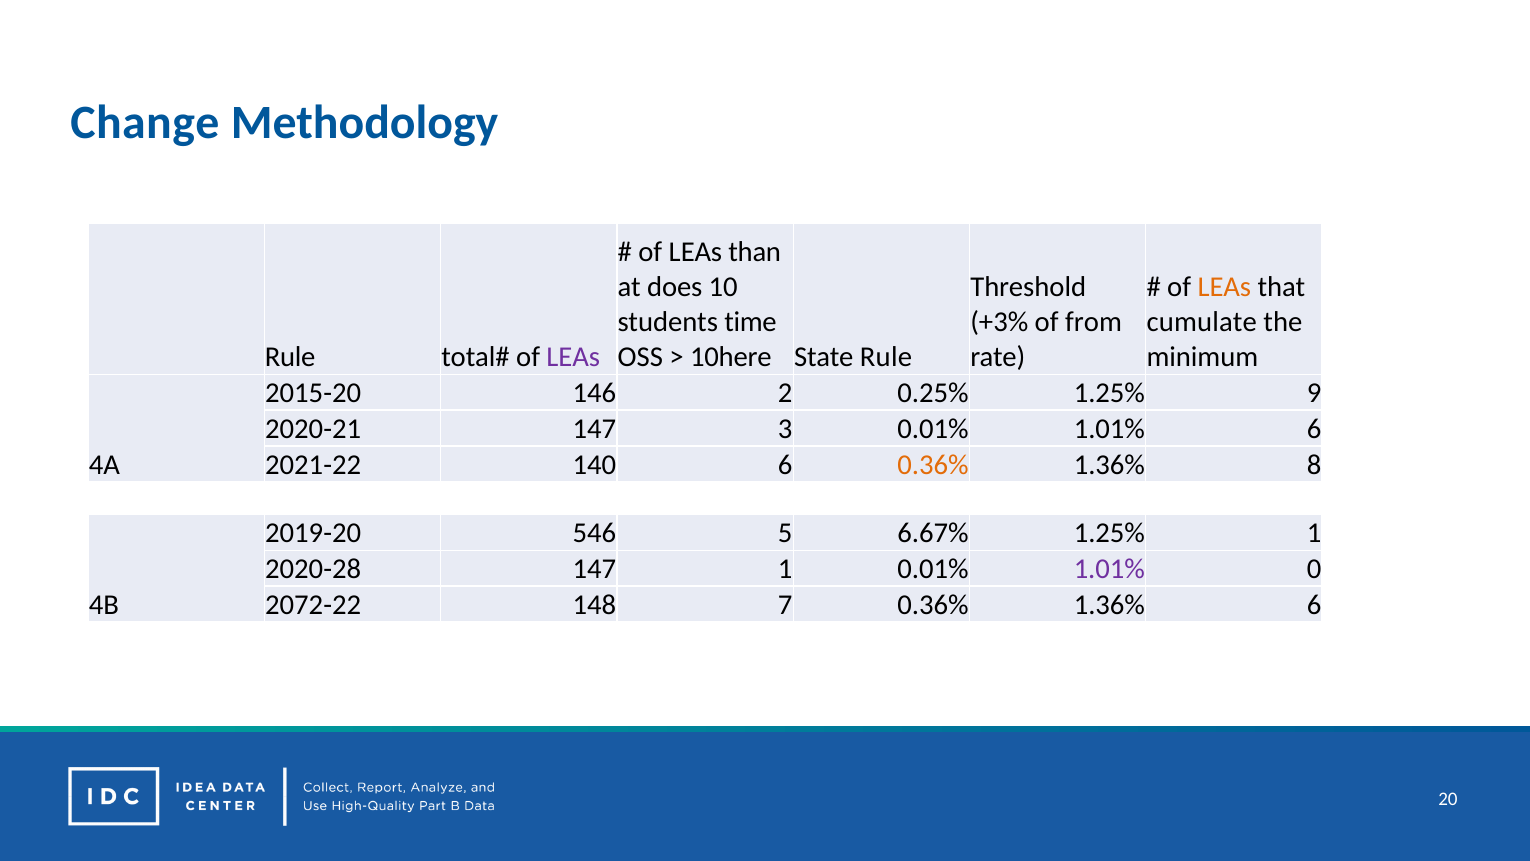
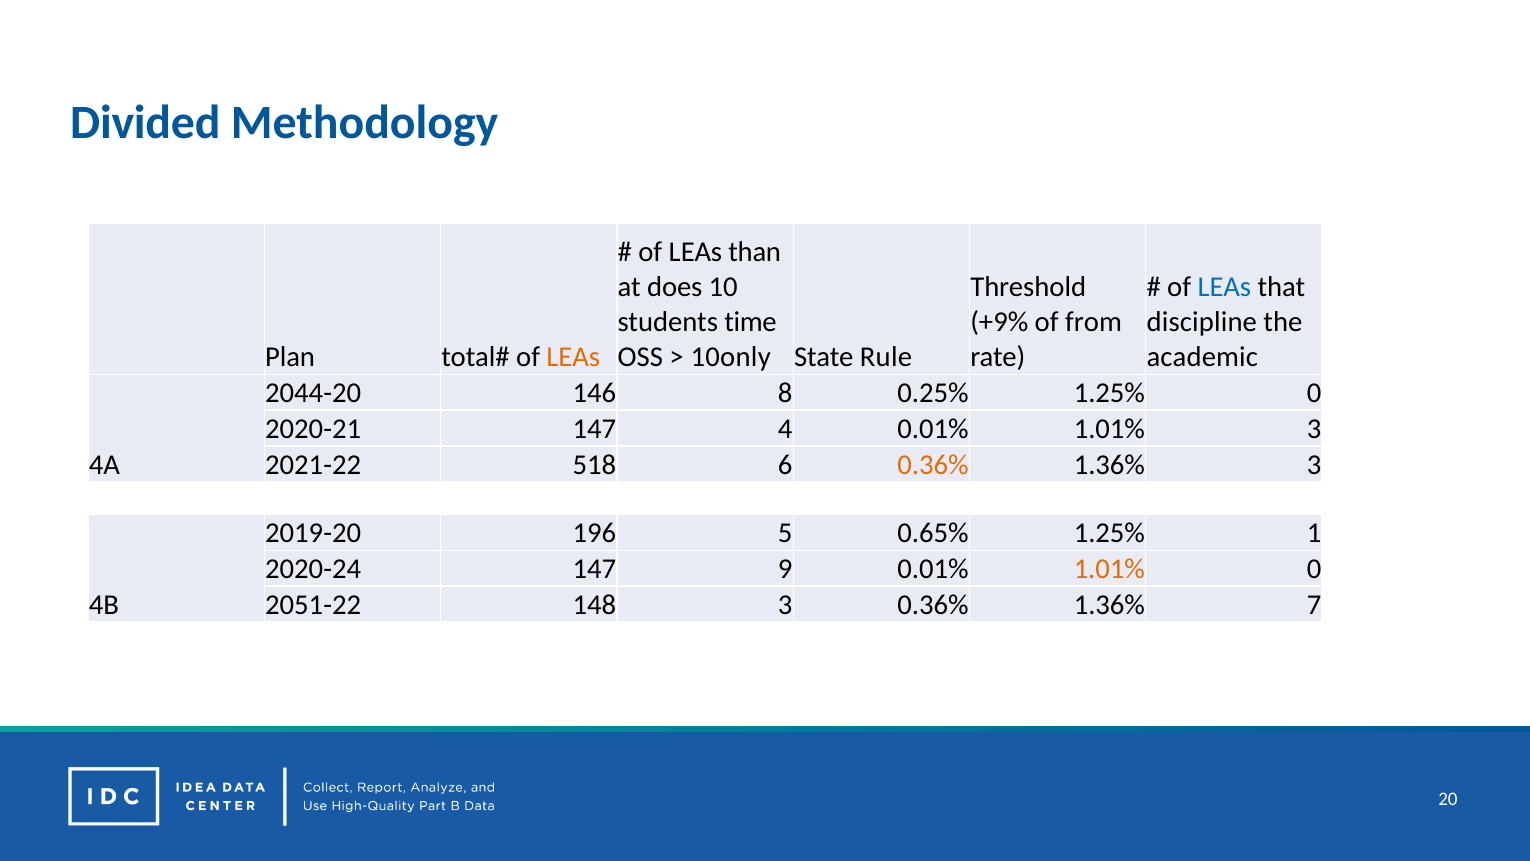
Change: Change -> Divided (145, 122)
LEAs colour: orange -> blue (1224, 287)
+3%: +3% -> +9% (999, 322)
cumulate: cumulate -> discipline (1202, 322)
Rule: Rule -> Plan (290, 357)
LEAs colour: purple -> orange (573, 357)
10here: 10here -> 10only (731, 357)
minimum: minimum -> academic (1202, 357)
2015-20: 2015-20 -> 2044-20 (313, 393)
2: 2 -> 8 (785, 393)
1.25% 9: 9 -> 0 (1314, 393)
3: 3 -> 4 (785, 429)
1.01% 6: 6 -> 3 (1314, 429)
140: 140 -> 518 (594, 464)
1.36% 8: 8 -> 3 (1314, 464)
546: 546 -> 196 (594, 533)
6.67%: 6.67% -> 0.65% (933, 533)
2020-28: 2020-28 -> 2020-24 (313, 569)
147 1: 1 -> 9 (785, 569)
1.01% colour: purple -> orange (1109, 569)
2072-22: 2072-22 -> 2051-22 (313, 604)
148 7: 7 -> 3 (785, 604)
1.36% 6: 6 -> 7 (1314, 604)
